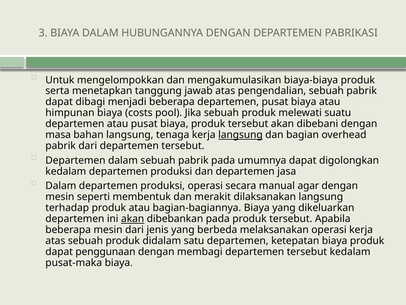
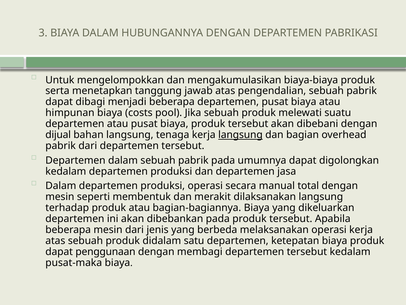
masa: masa -> dijual (58, 135)
agar: agar -> total (308, 186)
akan underline: present -> none (133, 219)
